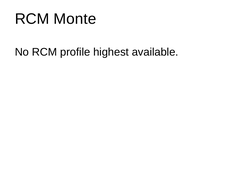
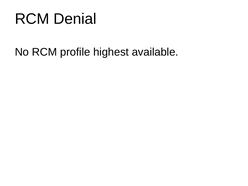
Monte: Monte -> Denial (75, 19)
